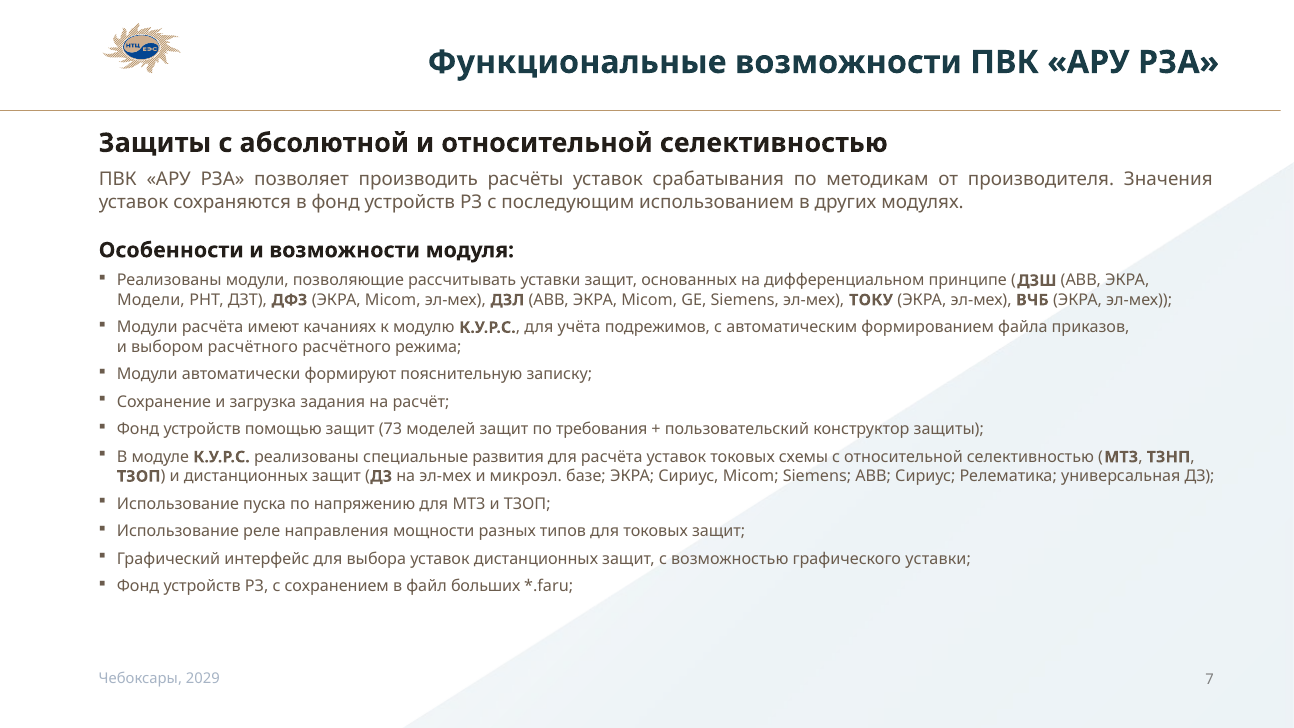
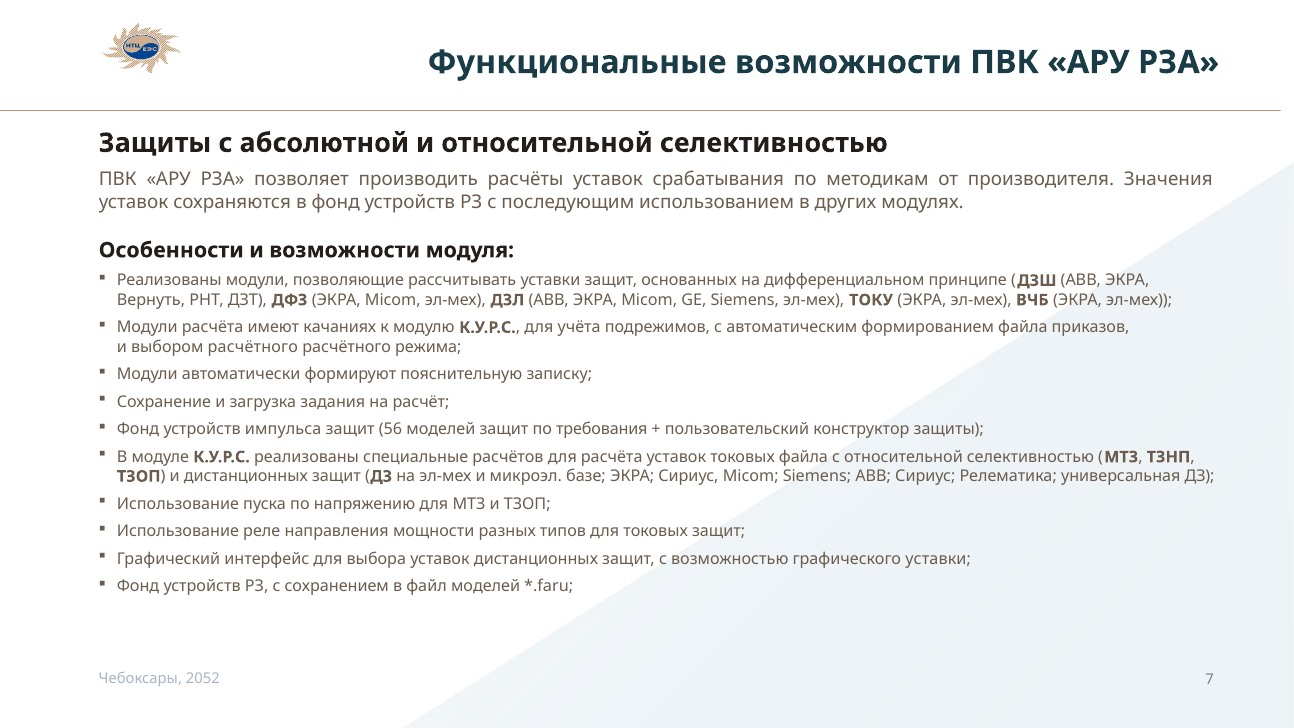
Модели: Модели -> Вернуть (151, 300)
помощью: помощью -> импульса (283, 429)
73: 73 -> 56 (391, 429)
развития: развития -> расчётов (508, 457)
токовых схемы: схемы -> файла (803, 457)
файл больших: больших -> моделей (486, 586)
2029: 2029 -> 2052 (203, 678)
